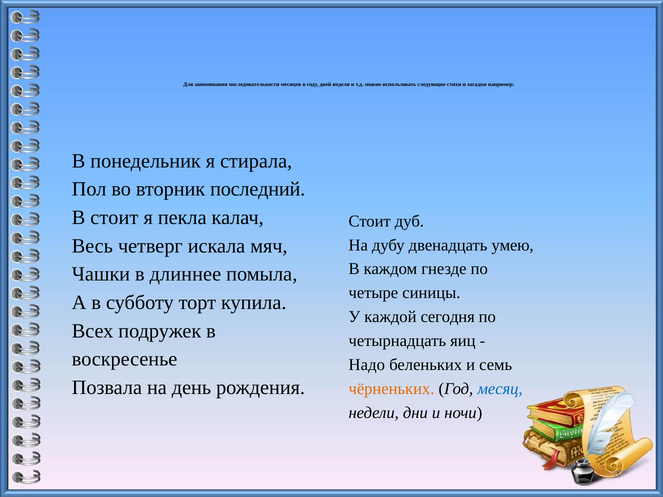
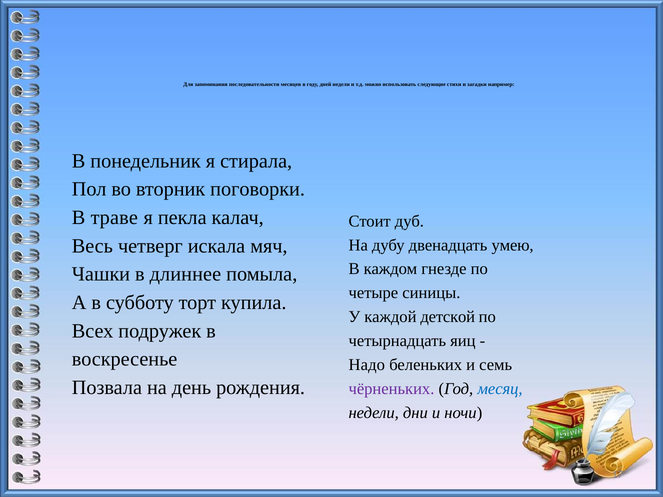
последний: последний -> поговорки (258, 189)
В стоит: стоит -> траве (114, 218)
сегодня: сегодня -> детской (448, 317)
чёрненьких colour: orange -> purple (391, 389)
